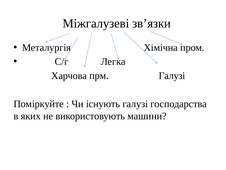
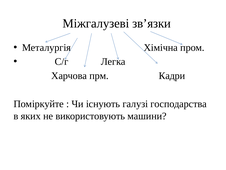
прм Галузі: Галузі -> Кадри (172, 76)
